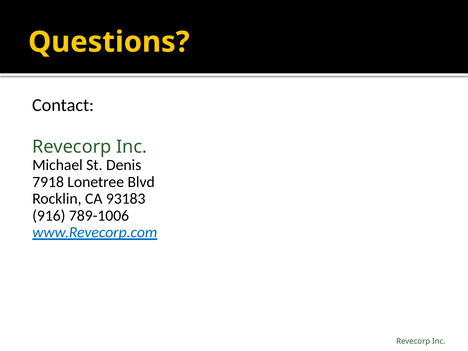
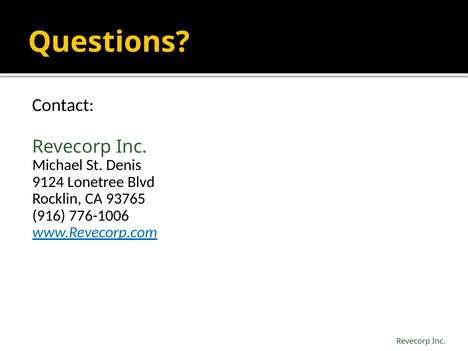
7918: 7918 -> 9124 (48, 182)
93183: 93183 -> 93765 (126, 199)
789-1006: 789-1006 -> 776-1006 (99, 216)
